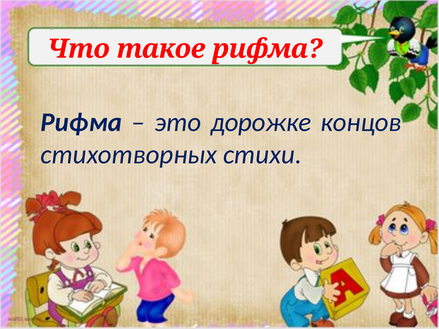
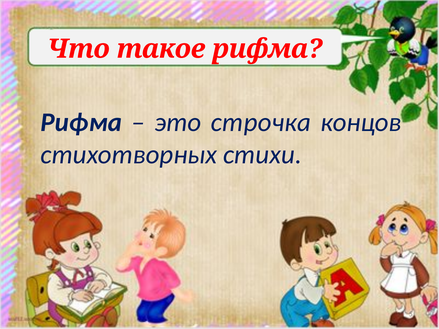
дорожке: дорожке -> строчка (261, 123)
